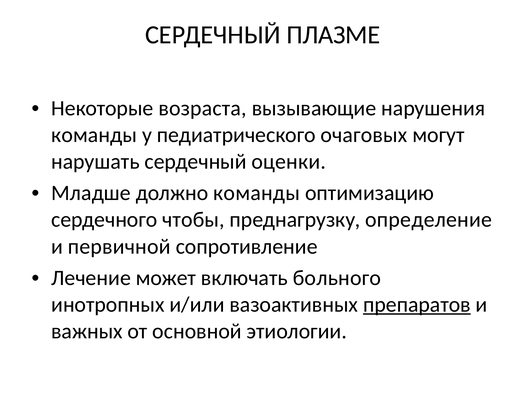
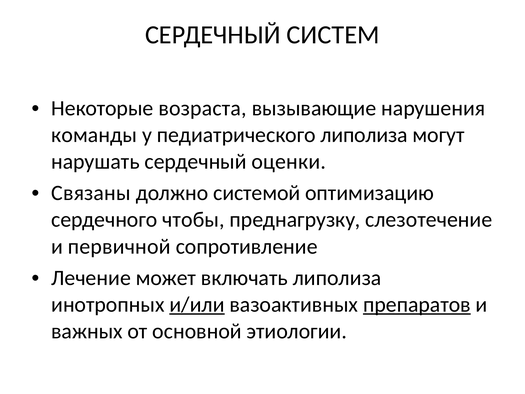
ПЛАЗМЕ: ПЛАЗМЕ -> СИСТЕМ (333, 35)
педиатрического очаговых: очаговых -> липолиза (364, 135)
Младше: Младше -> Связаны (91, 193)
должно команды: команды -> системой (257, 193)
определение: определение -> слезотечение (429, 220)
включать больного: больного -> липолиза (337, 278)
и/или underline: none -> present (197, 304)
